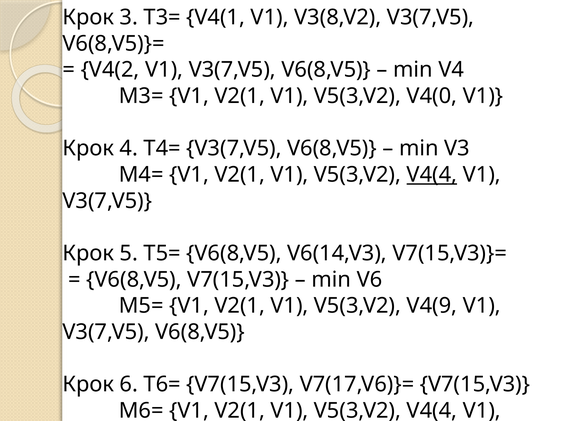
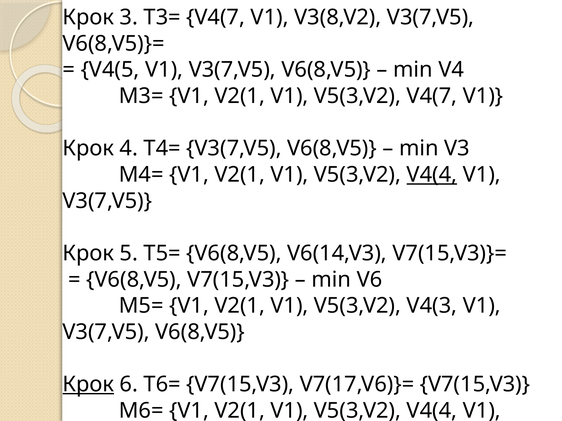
Т3= V4(1: V4(1 -> V4(7 (216, 17)
V4(2: V4(2 -> V4(5 (110, 70)
V5(3,V2 V4(0: V4(0 -> V4(7 (432, 96)
V4(9: V4(9 -> V4(3 (432, 306)
Крок underline: none -> present (88, 385)
